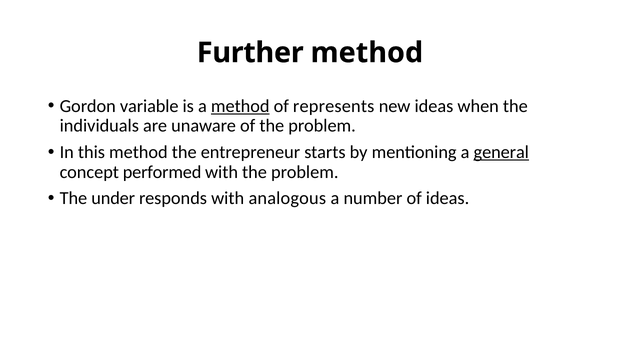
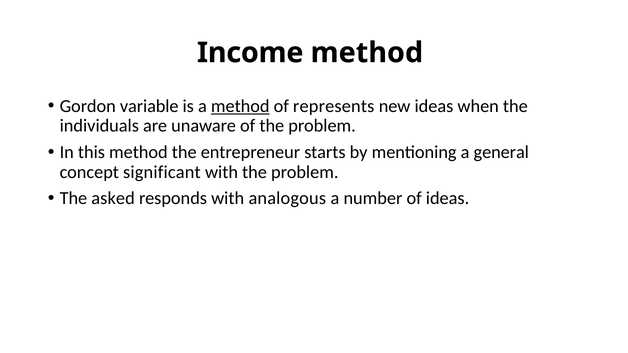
Further: Further -> Income (250, 53)
general underline: present -> none (501, 152)
performed: performed -> significant (162, 172)
under: under -> asked (113, 198)
